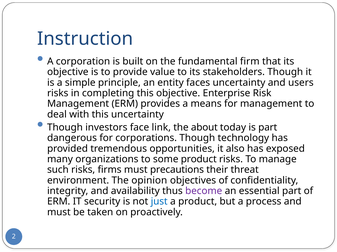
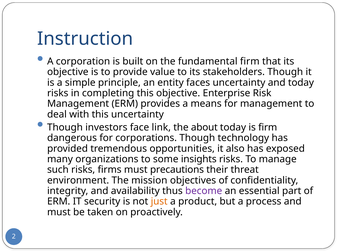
and users: users -> today (301, 83)
is part: part -> firm (268, 128)
some product: product -> insights (199, 160)
opinion: opinion -> mission (149, 181)
just colour: blue -> orange (159, 202)
